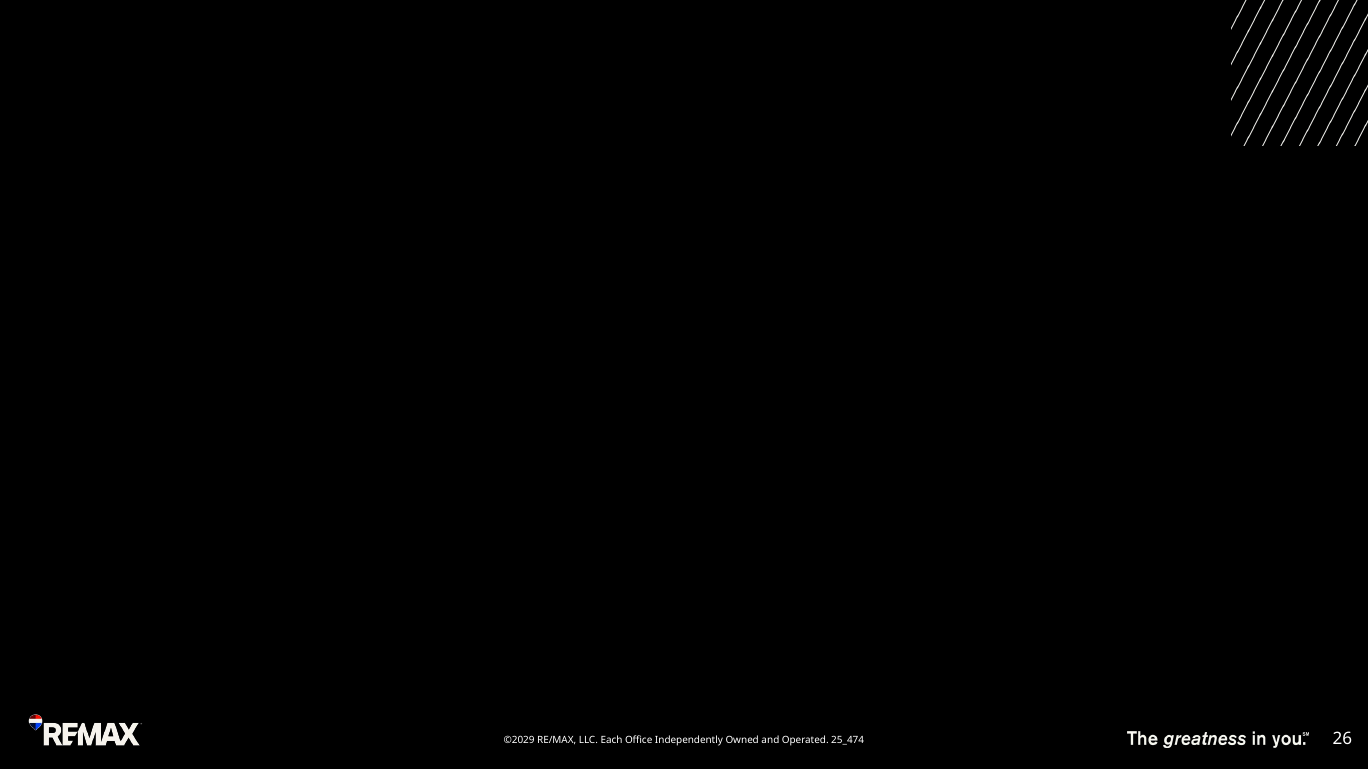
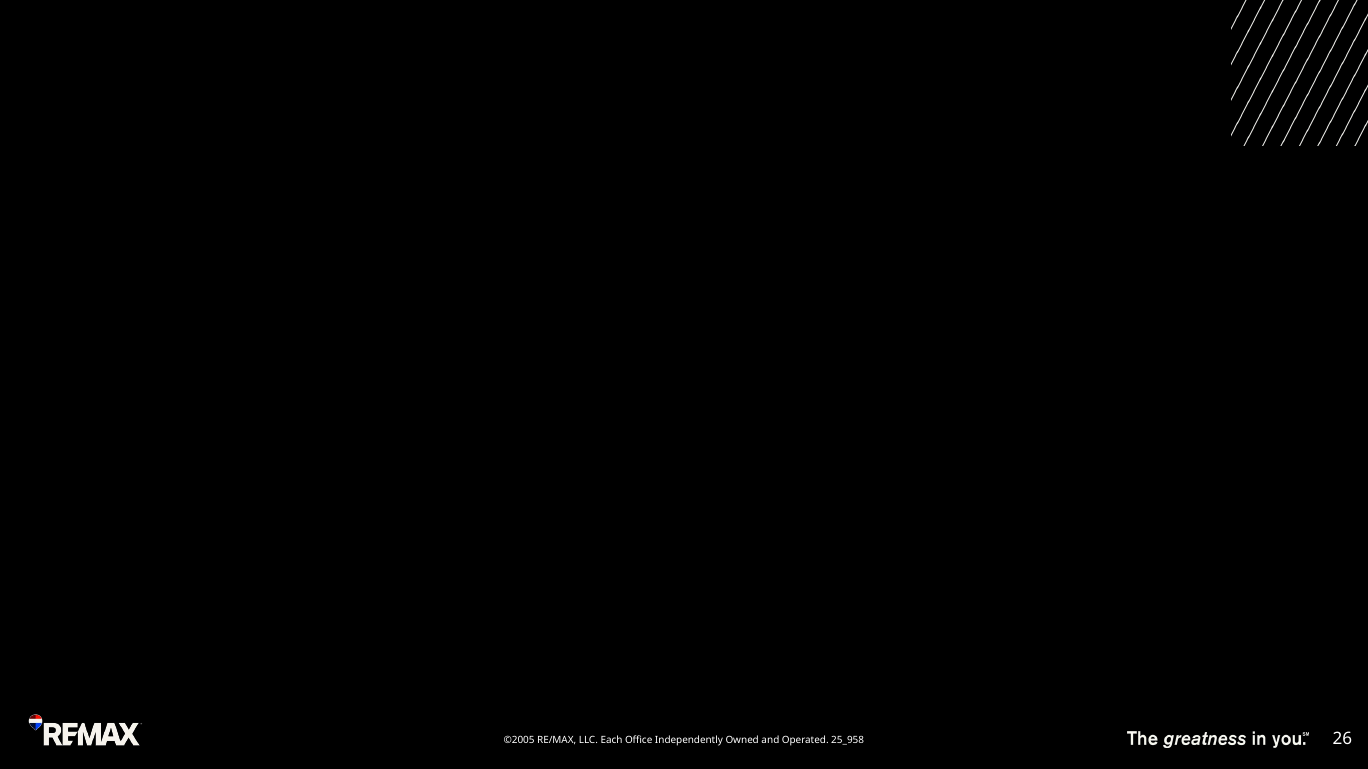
©2029: ©2029 -> ©2005 (519, 740)
25_474: 25_474 -> 25_958 (848, 740)
